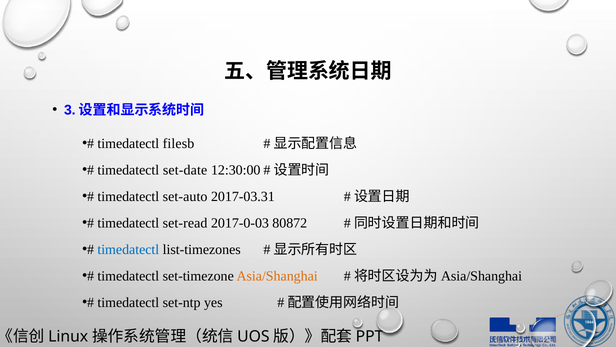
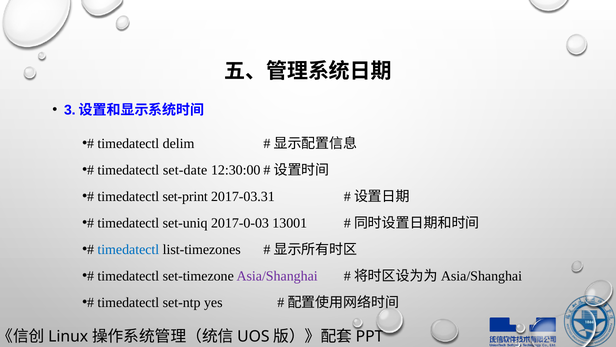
filesb: filesb -> delim (179, 143)
set-auto: set-auto -> set-print (185, 196)
set-read: set-read -> set-uniq (185, 223)
80872: 80872 -> 13001 (290, 223)
Asia/Shanghai colour: orange -> purple (277, 276)
